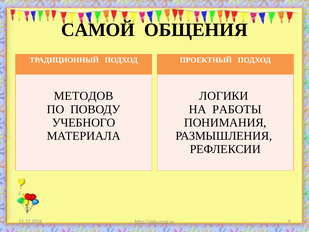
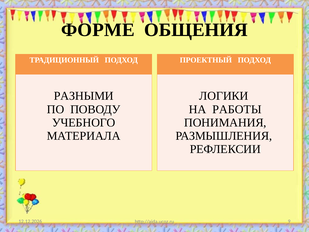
САМОЙ: САМОЙ -> ФОРМЕ (98, 30)
МЕТОДОВ: МЕТОДОВ -> РАЗНЫМИ (84, 96)
